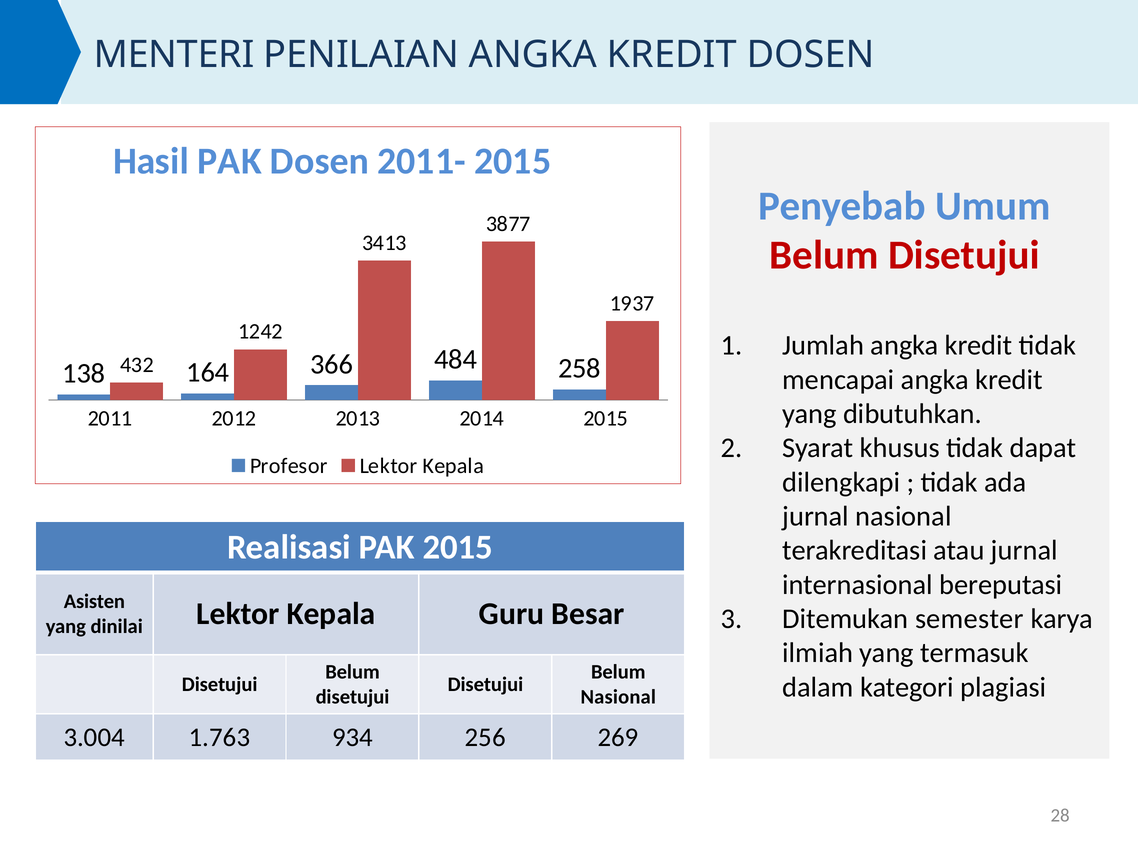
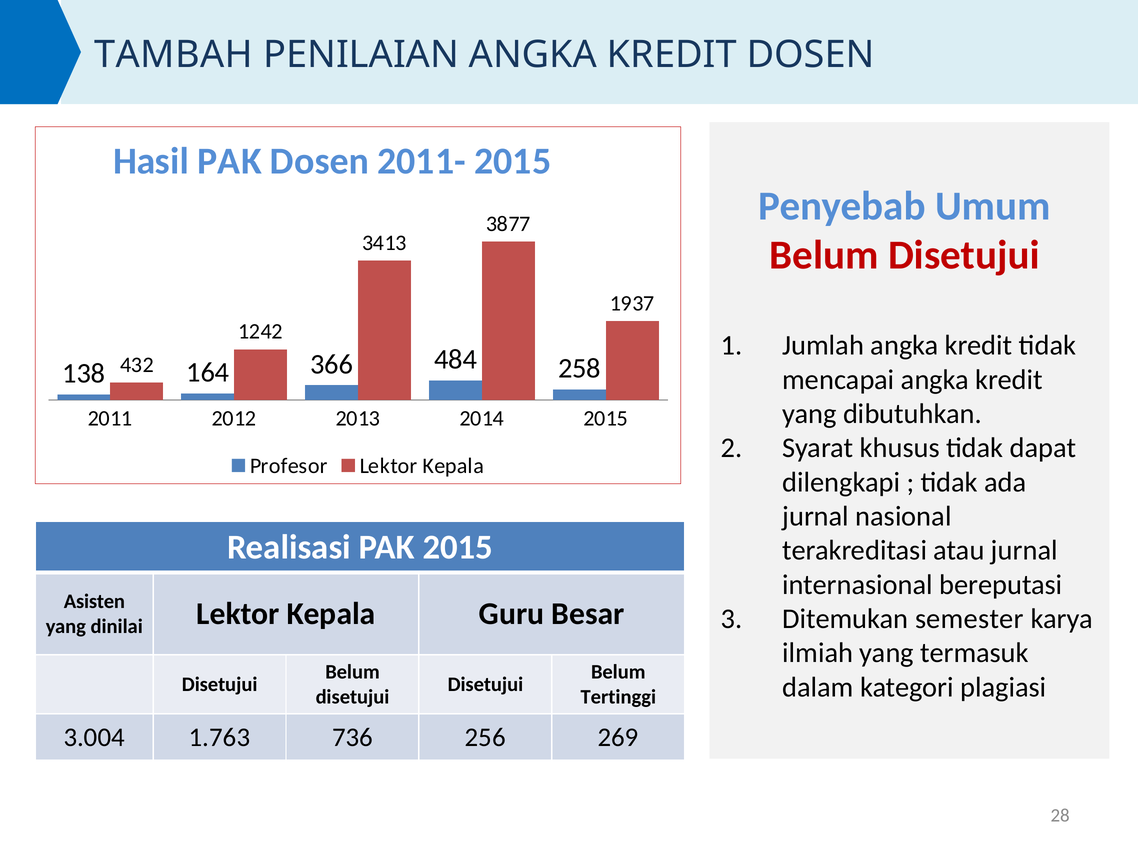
MENTERI: MENTERI -> TAMBAH (174, 55)
Nasional: Nasional -> Tertinggi (618, 697)
934: 934 -> 736 (352, 737)
